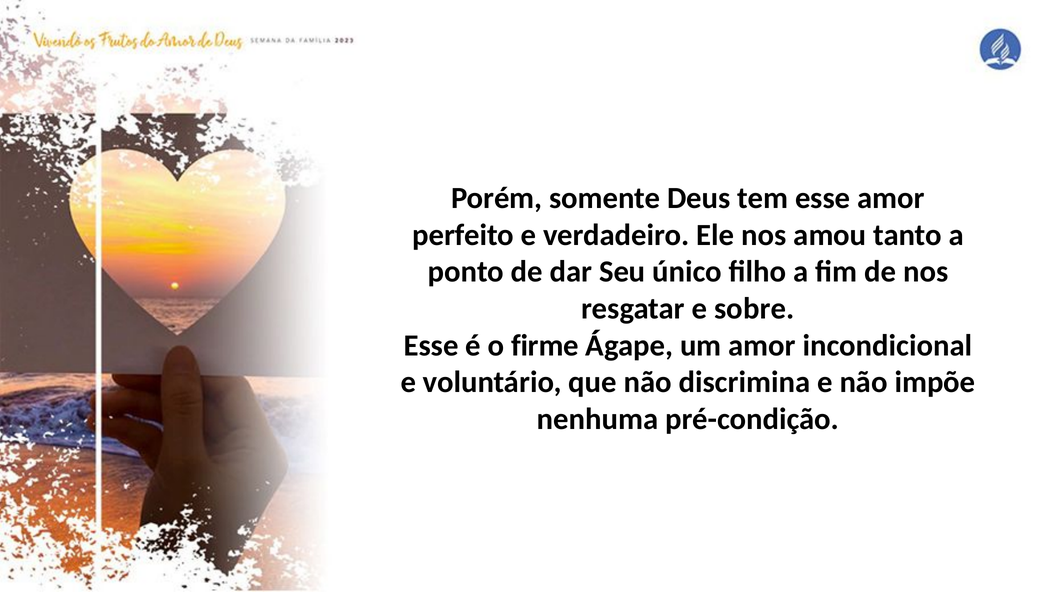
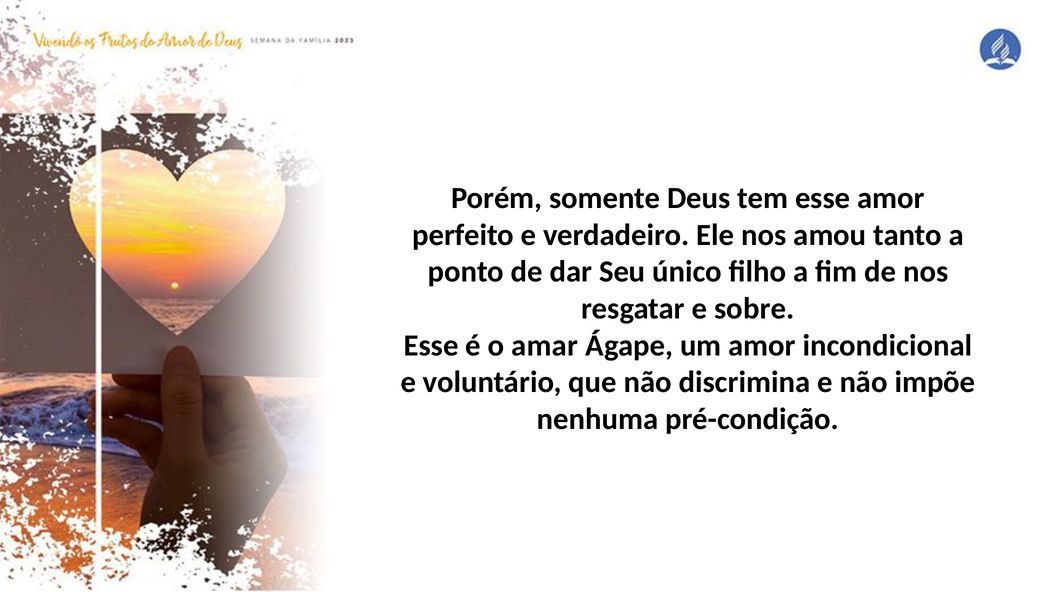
firme: firme -> amar (545, 346)
